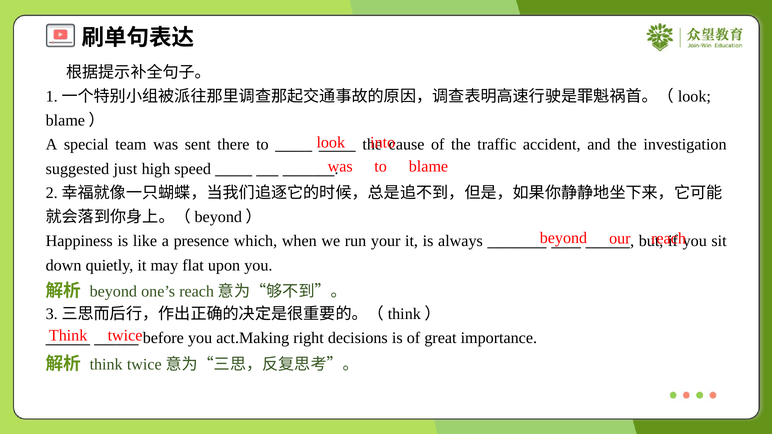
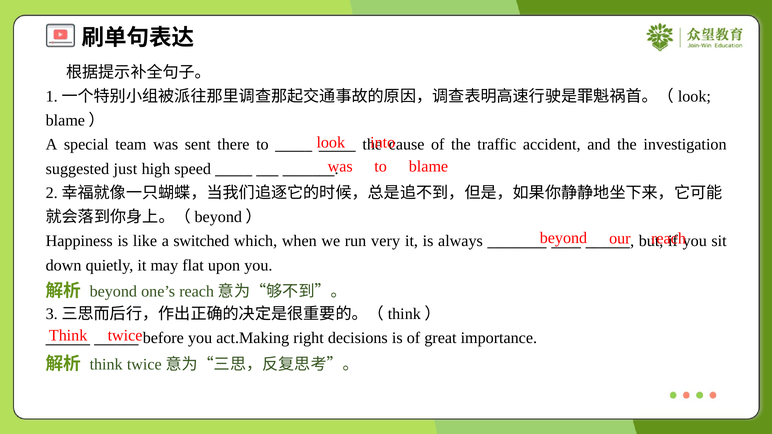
presence: presence -> switched (201, 241)
your: your -> very (386, 241)
